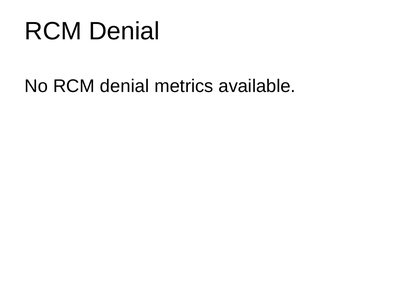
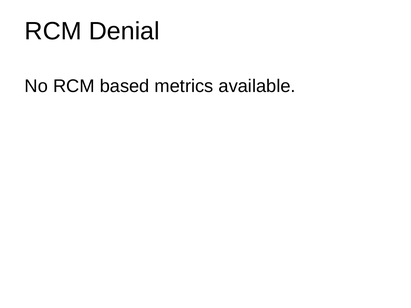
No RCM denial: denial -> based (125, 86)
